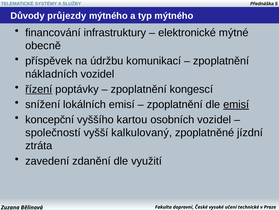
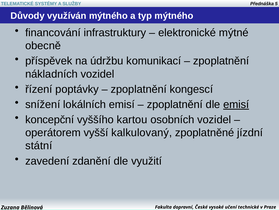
průjezdy: průjezdy -> využíván (67, 16)
řízení underline: present -> none (39, 89)
společností: společností -> operátorem (53, 132)
ztráta: ztráta -> státní (39, 145)
